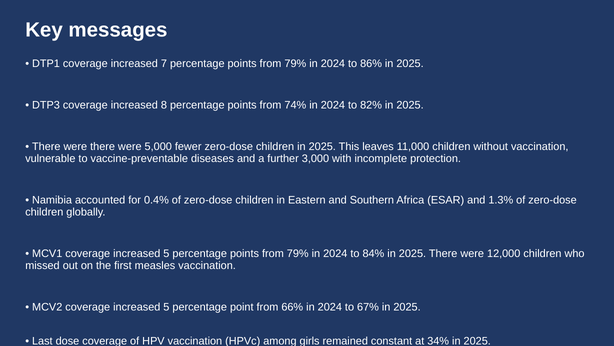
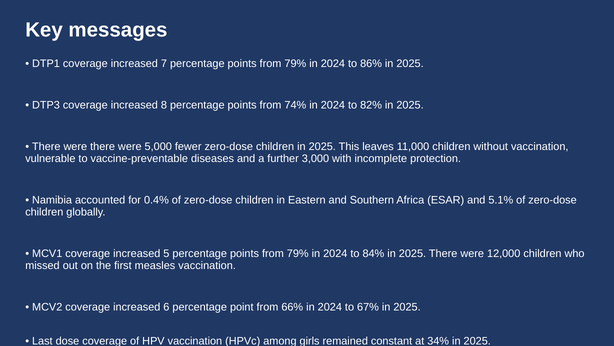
1.3%: 1.3% -> 5.1% (501, 200)
MCV2 coverage increased 5: 5 -> 6 (166, 307)
